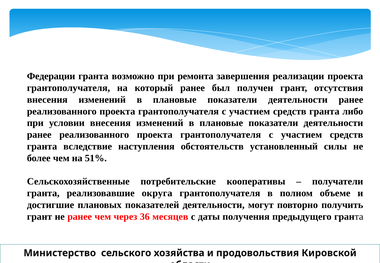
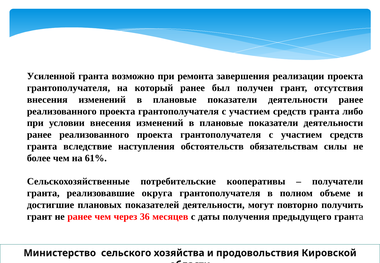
Федерации: Федерации -> Усиленной (51, 76)
установленный: установленный -> обязательствам (284, 146)
51%: 51% -> 61% (96, 158)
